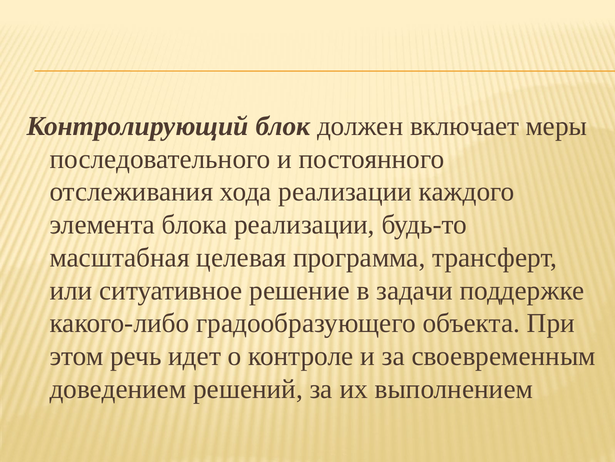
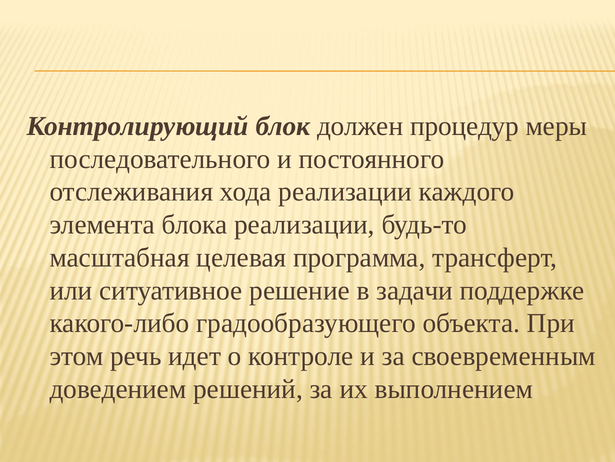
включает: включает -> процедур (465, 126)
